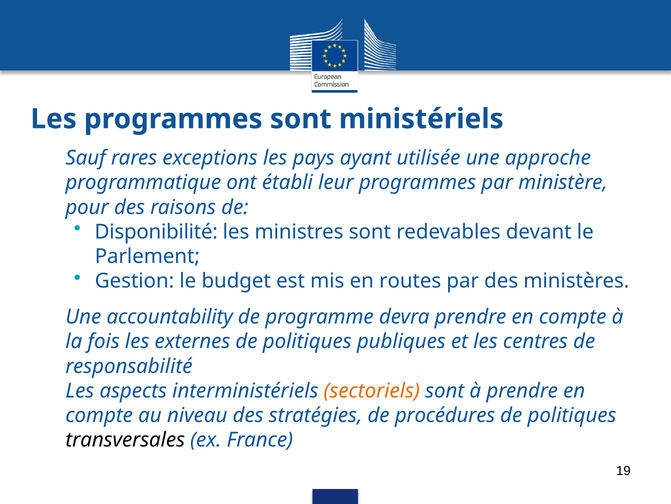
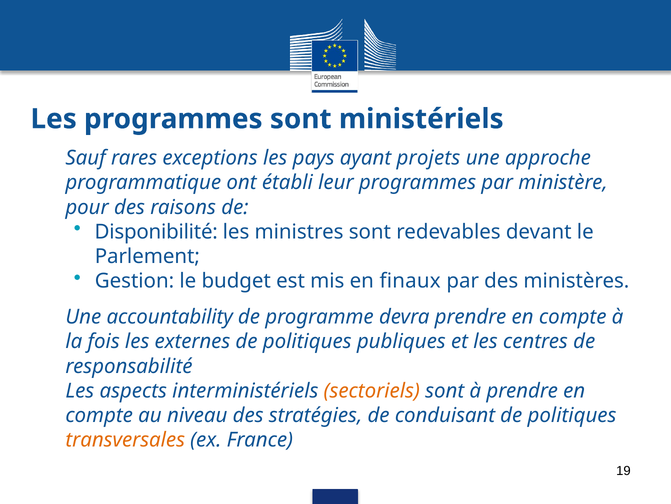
utilisée: utilisée -> projets (428, 158)
routes: routes -> finaux (410, 281)
procédures: procédures -> conduisant (445, 415)
transversales colour: black -> orange (125, 440)
